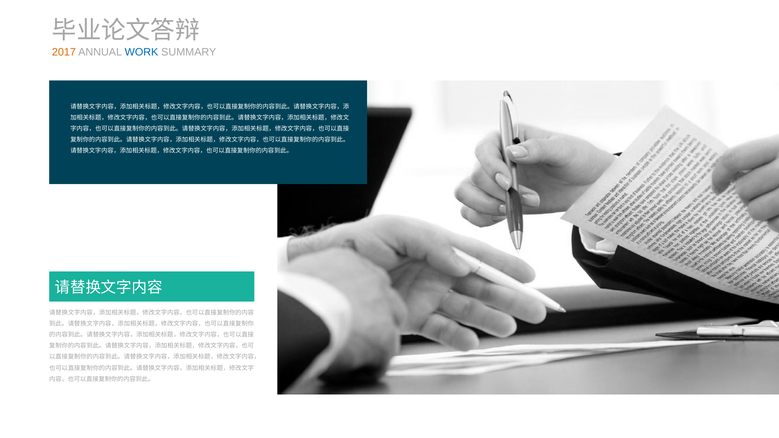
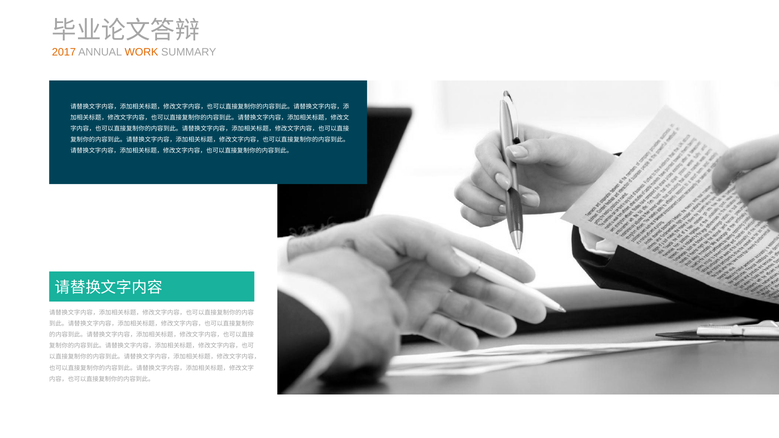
WORK colour: blue -> orange (141, 52)
